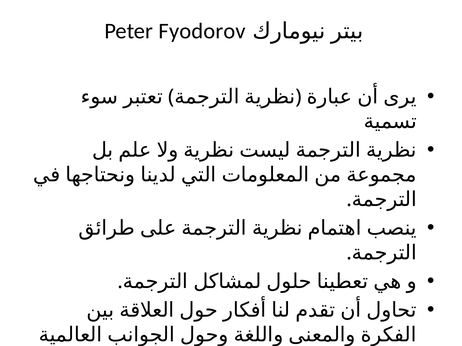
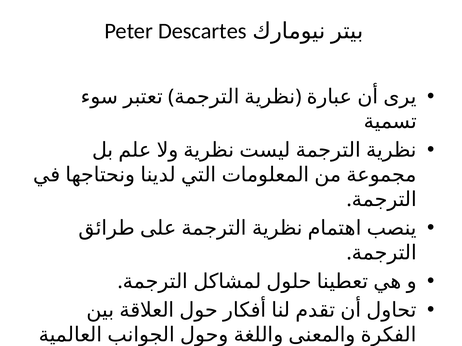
Fyodorov: Fyodorov -> Descartes (202, 31)
